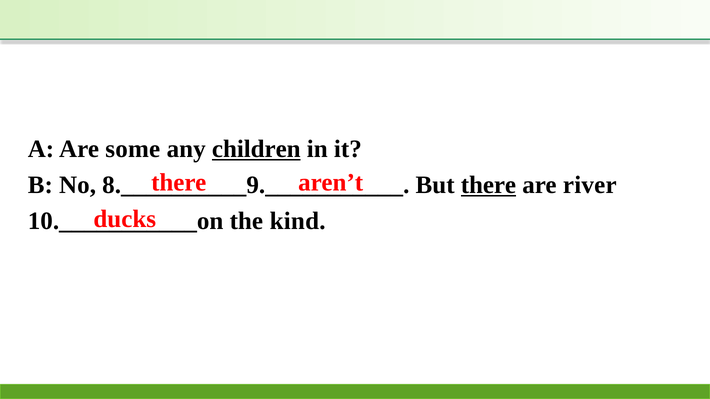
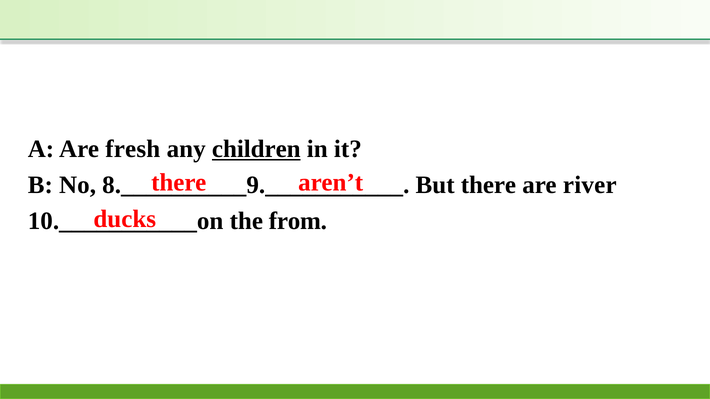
some: some -> fresh (133, 149)
there underline: present -> none (488, 185)
kind: kind -> from (298, 221)
